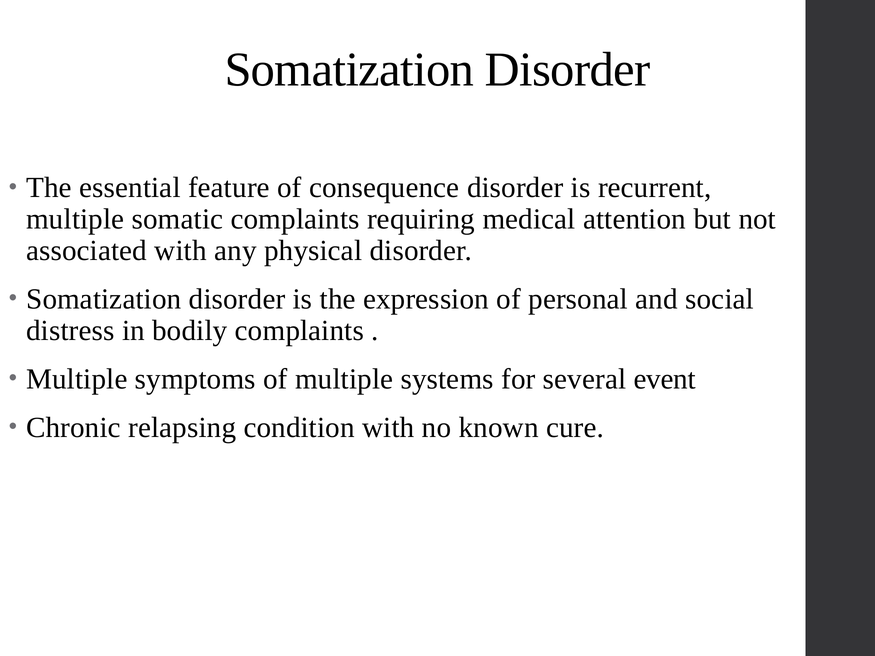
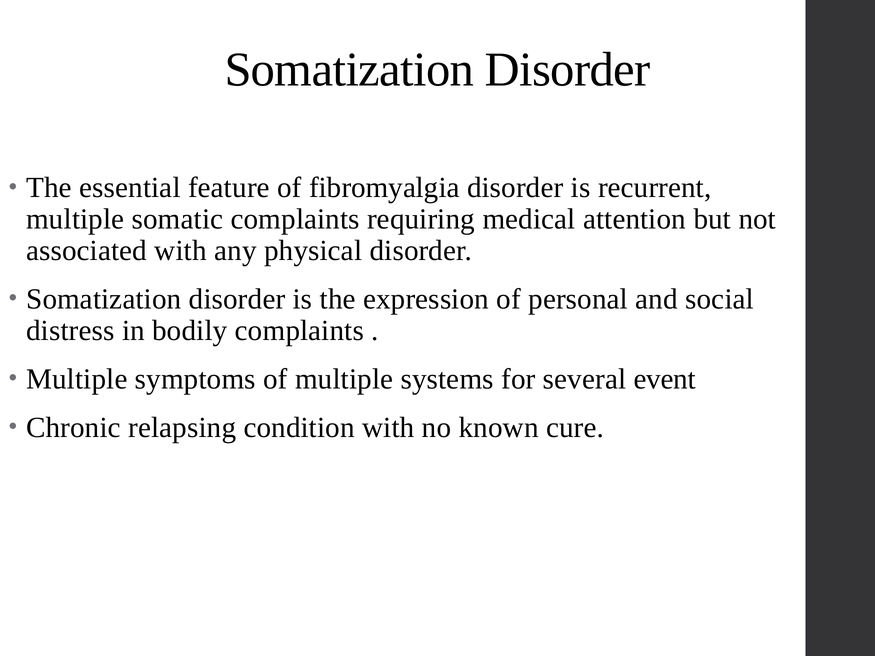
consequence: consequence -> fibromyalgia (384, 188)
